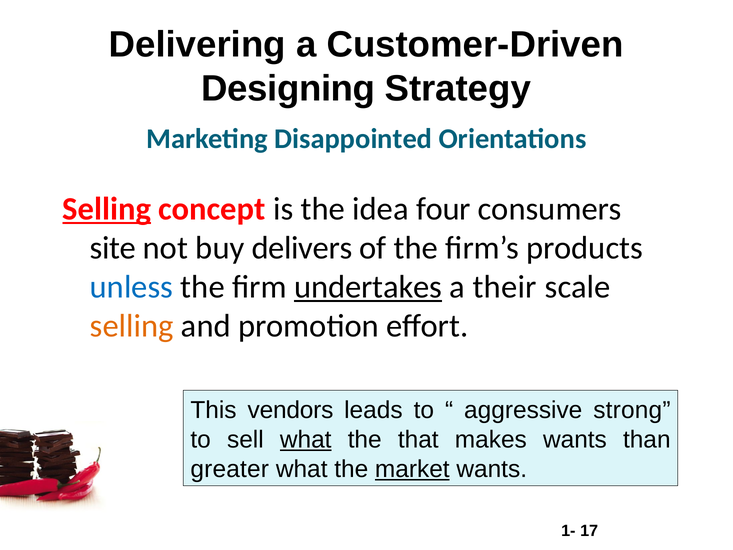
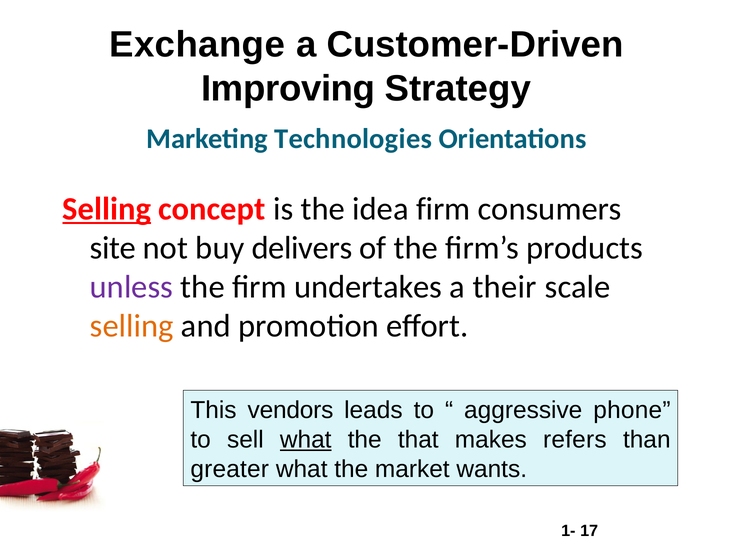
Delivering: Delivering -> Exchange (197, 45)
Designing: Designing -> Improving (288, 89)
Disappointed: Disappointed -> Technologies (353, 139)
idea four: four -> firm (443, 209)
unless colour: blue -> purple (131, 287)
undertakes underline: present -> none (368, 287)
strong: strong -> phone (632, 410)
makes wants: wants -> refers (575, 439)
market underline: present -> none (412, 469)
